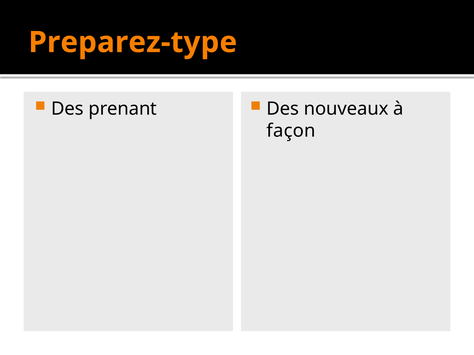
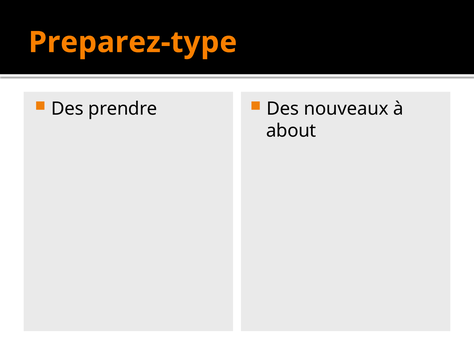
prenant: prenant -> prendre (123, 109)
façon: façon -> about (291, 131)
